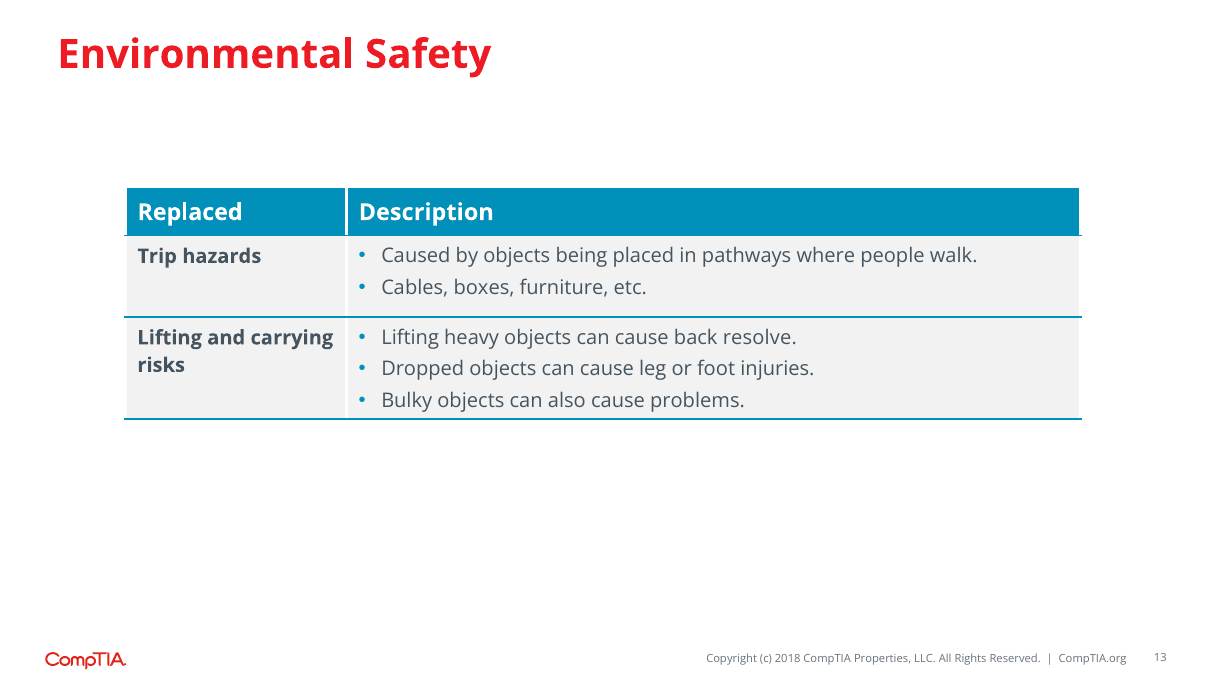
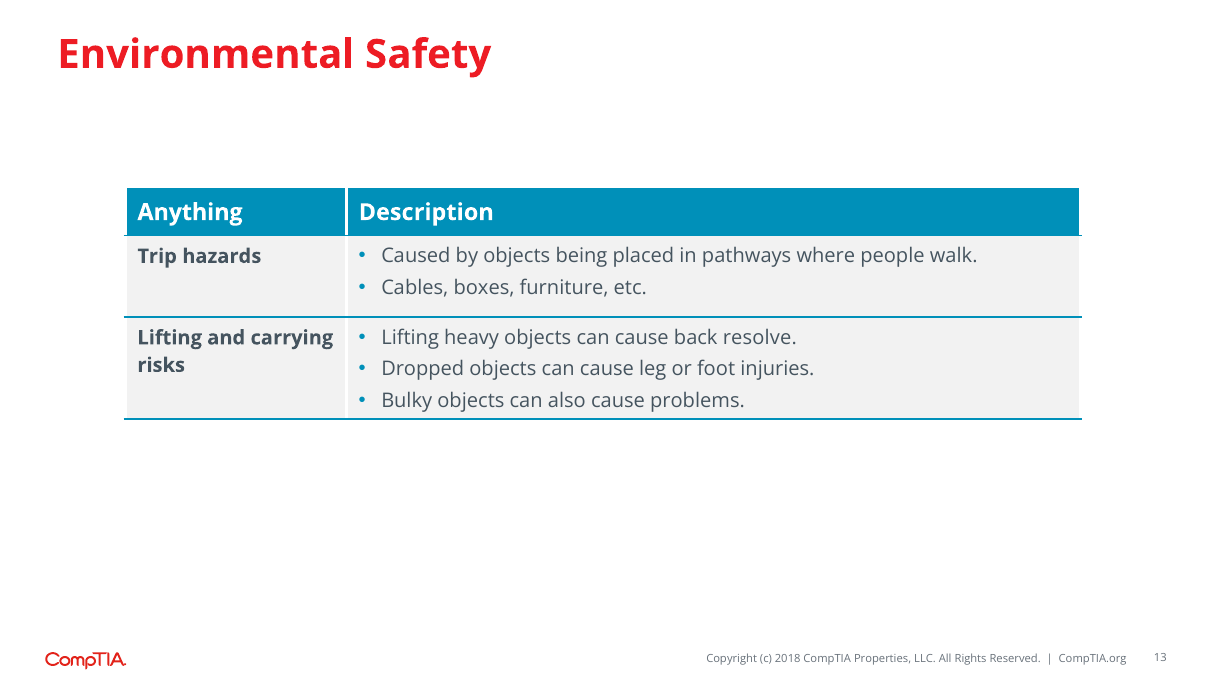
Replaced: Replaced -> Anything (190, 212)
